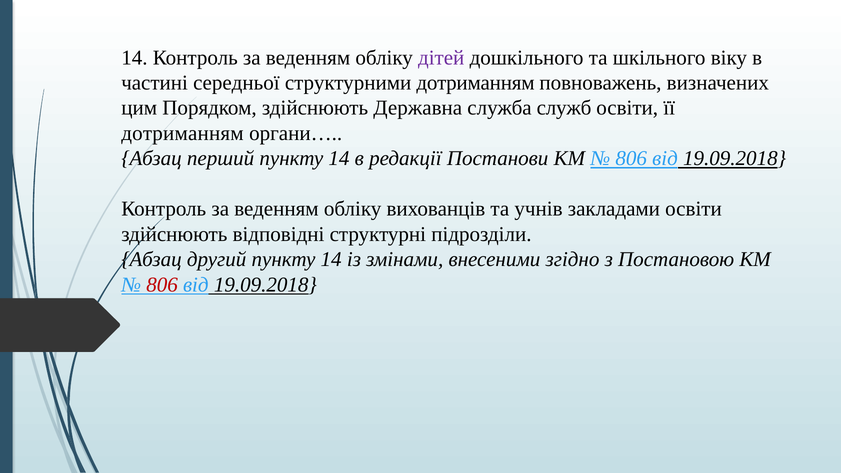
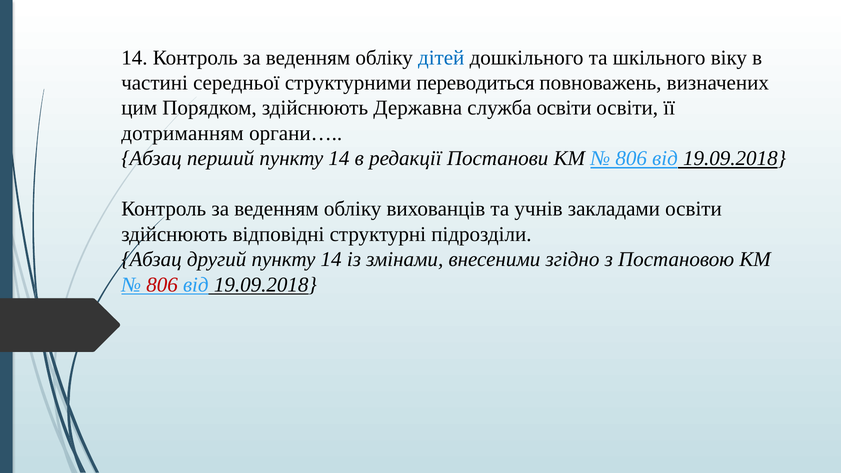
дітей colour: purple -> blue (441, 58)
структурними дотриманням: дотриманням -> переводиться (475, 83)
служба служб: служб -> освіти (564, 108)
